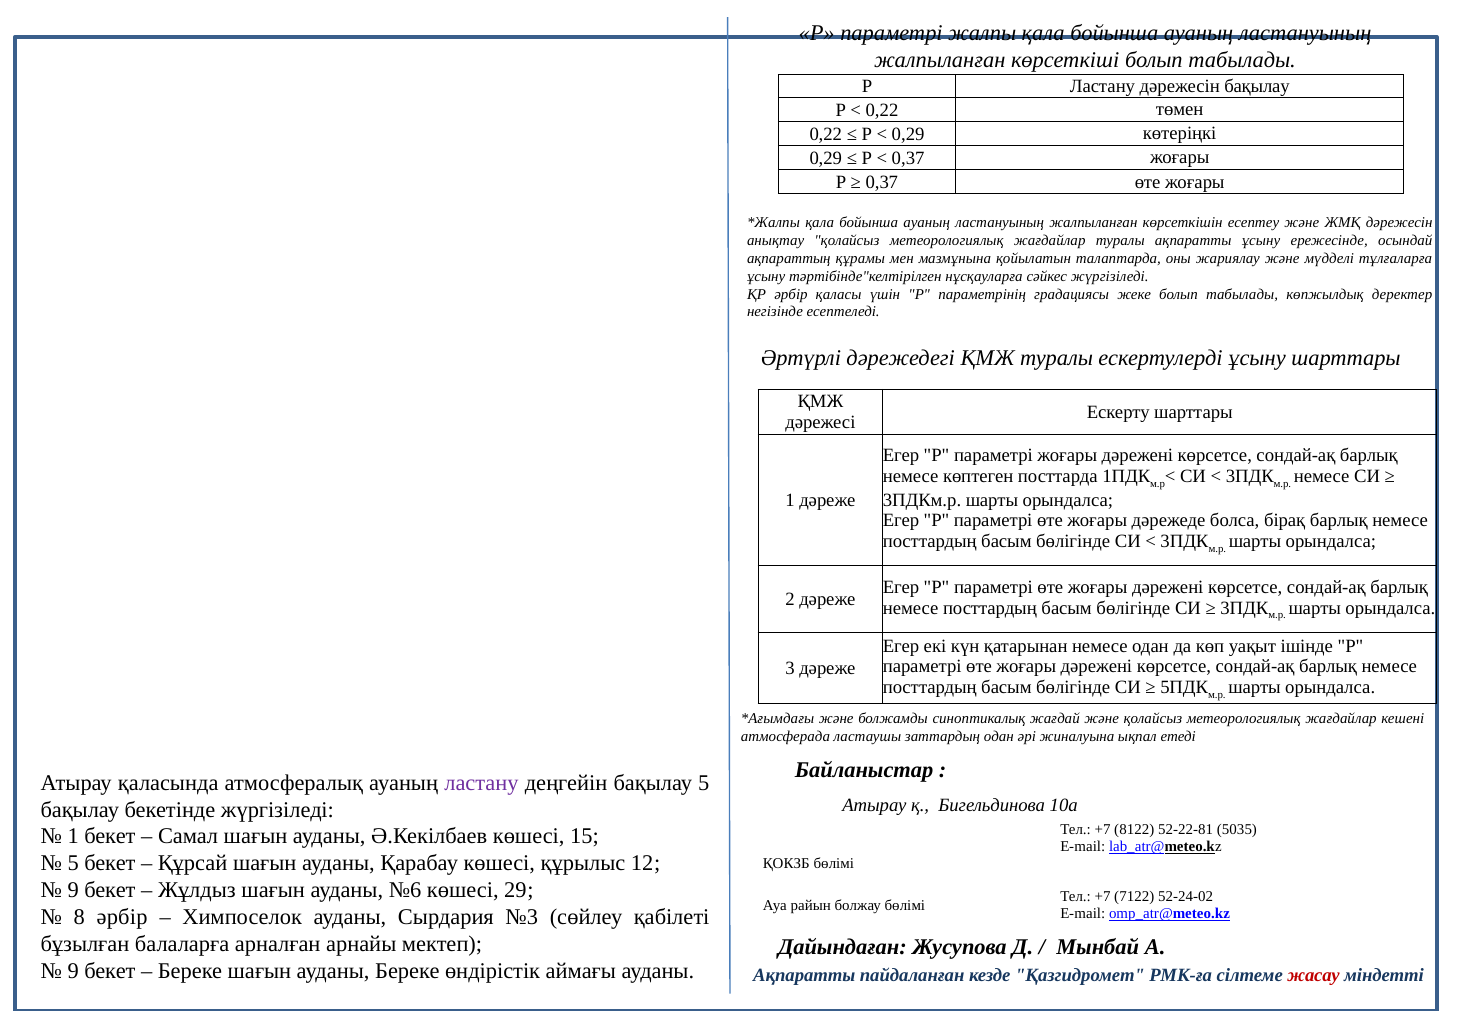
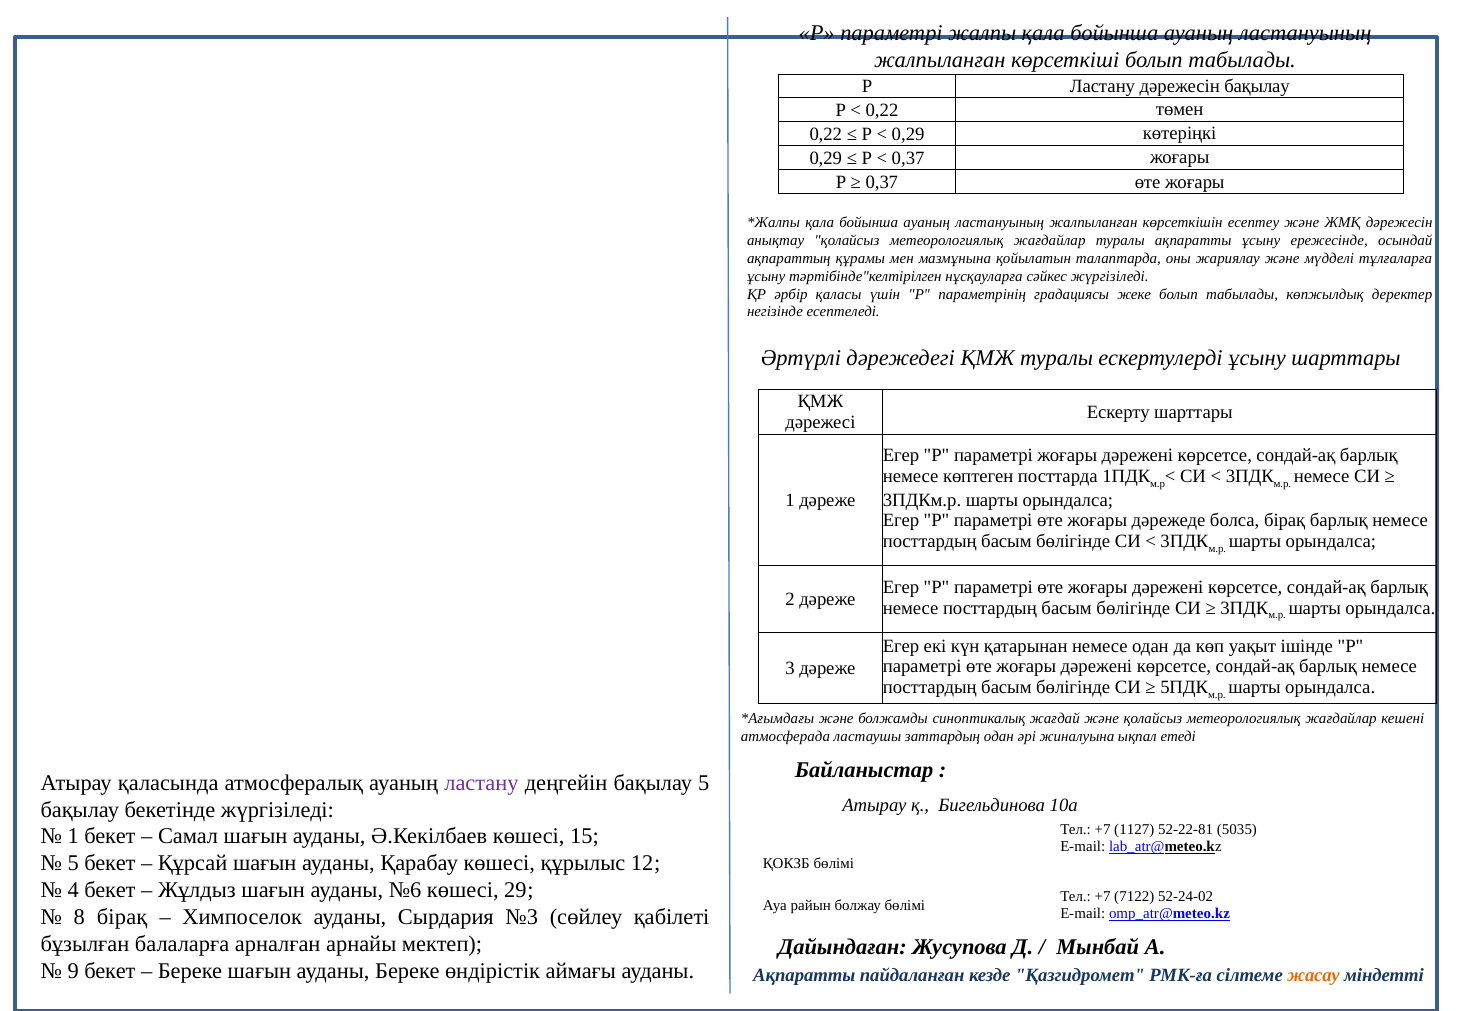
8122: 8122 -> 1127 (1134, 830)
9: 9 -> 4 (73, 890)
8 әрбір: әрбір -> бірақ (122, 917)
жасау colour: red -> orange (1314, 975)
